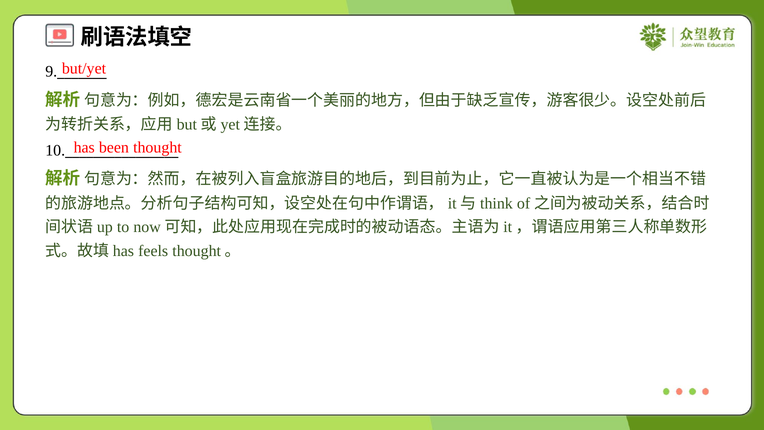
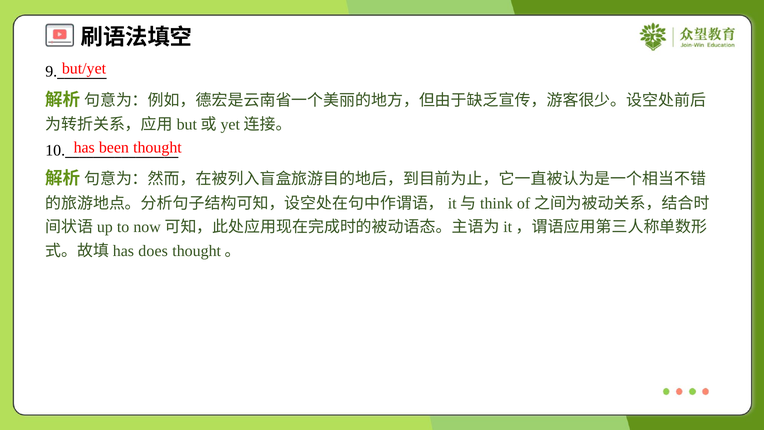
feels: feels -> does (153, 251)
